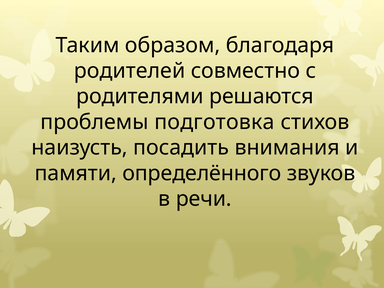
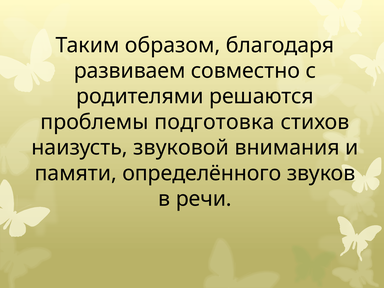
родителей: родителей -> развиваем (130, 71)
посадить: посадить -> звуковой (181, 148)
